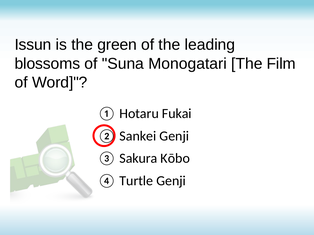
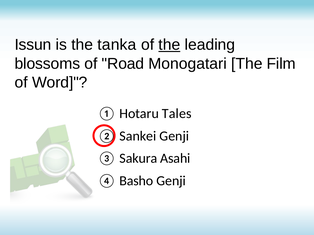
green: green -> tanka (117, 45)
the underline: none -> present (169, 45)
Suna: Suna -> Road (123, 64)
Fukai: Fukai -> Tales (177, 114)
Kōbo: Kōbo -> Asahi (175, 159)
Turtle: Turtle -> Basho (136, 181)
